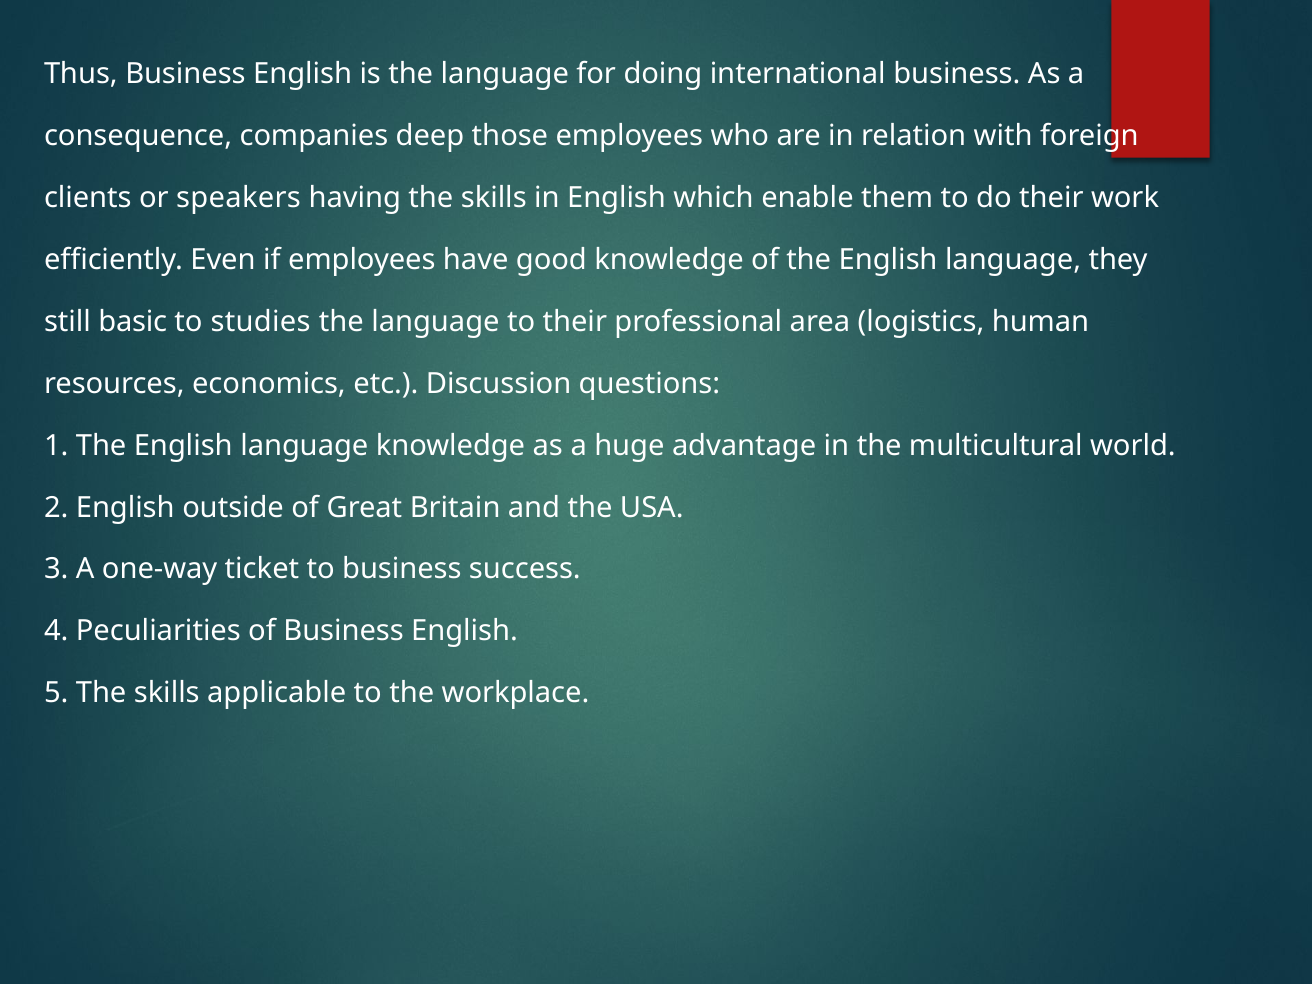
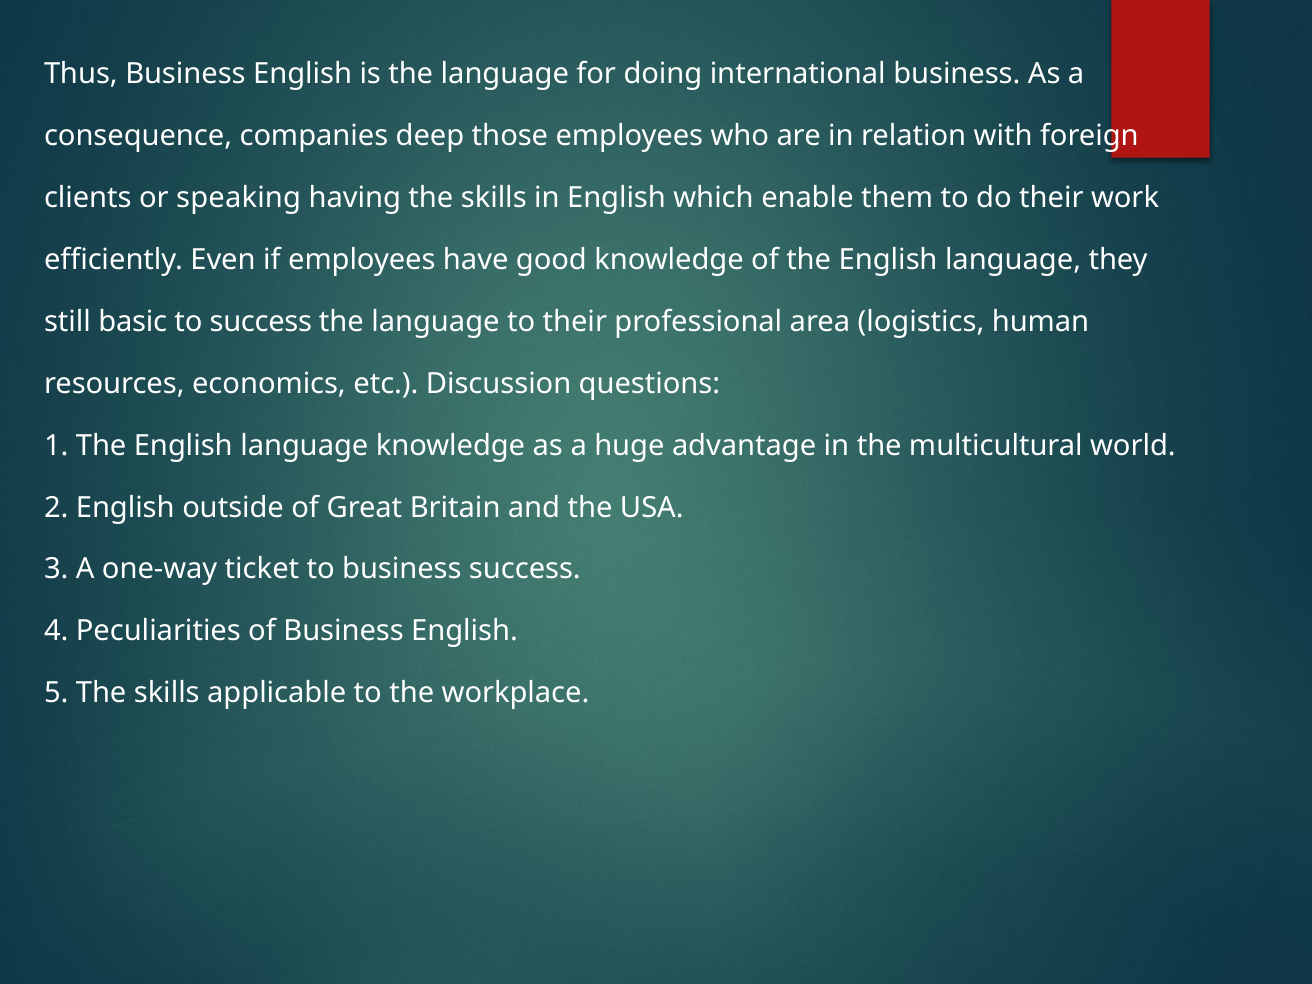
speakers: speakers -> speaking (239, 198)
to studies: studies -> success (261, 322)
